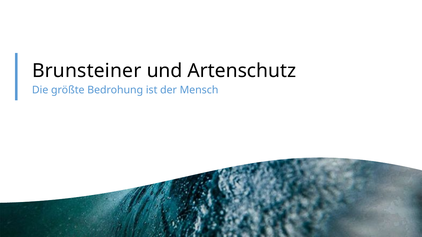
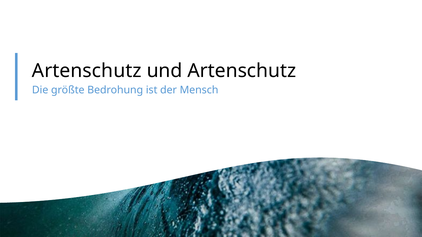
Brunsteiner: Brunsteiner -> Artenschutz (87, 71)
